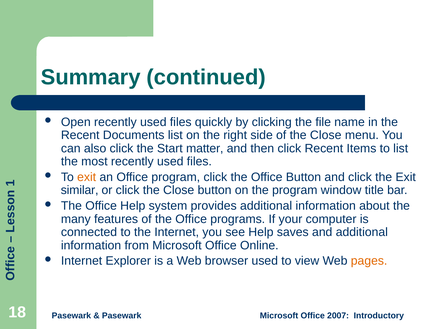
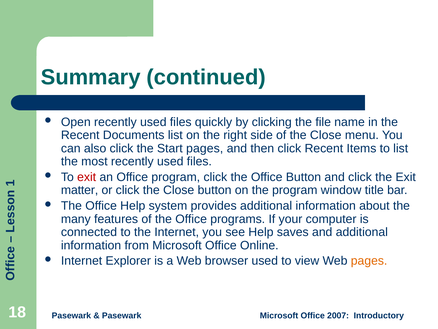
Start matter: matter -> pages (205, 148)
exit colour: orange -> red (87, 177)
similar: similar -> matter (80, 190)
